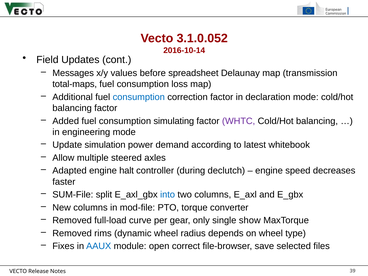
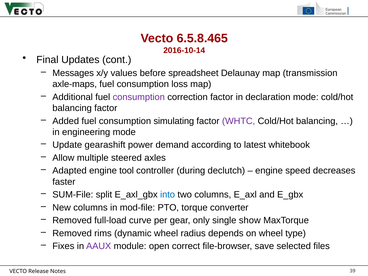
3.1.0.052: 3.1.0.052 -> 6.5.8.465 (202, 38)
Field: Field -> Final (47, 60)
total-maps: total-maps -> axle-maps (75, 84)
consumption colour: blue -> purple (139, 97)
simulation: simulation -> gearashift (105, 145)
halt: halt -> tool (127, 171)
AAUX colour: blue -> purple (99, 246)
